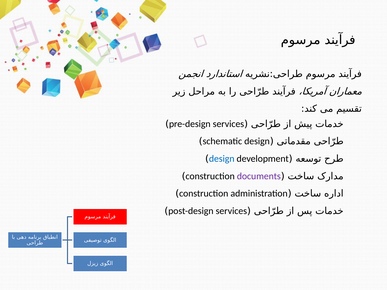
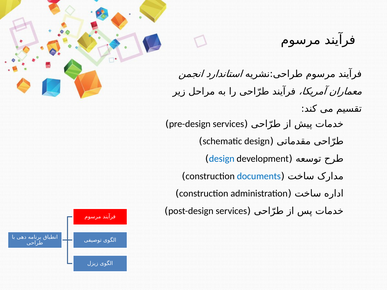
documents colour: purple -> blue (259, 176)
